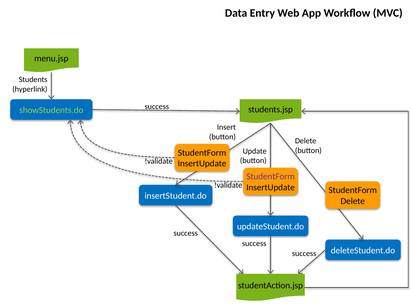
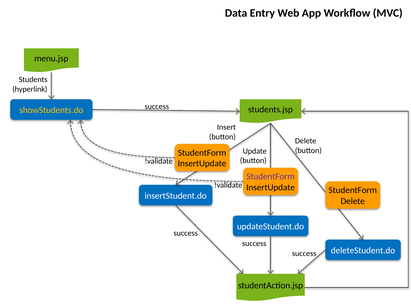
showStudents.do colour: light green -> yellow (51, 110)
